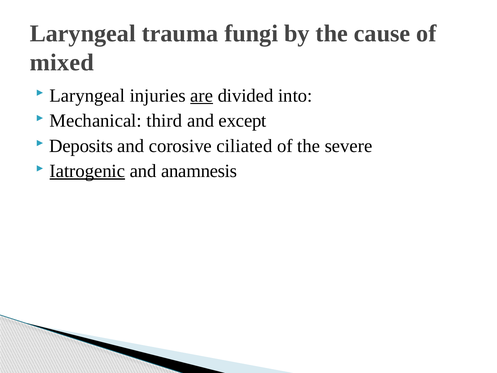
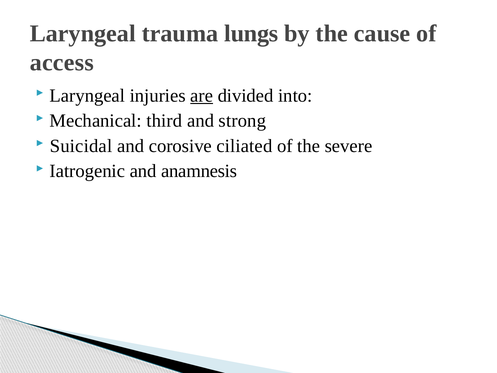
fungi: fungi -> lungs (251, 34)
mixed: mixed -> access (62, 63)
except: except -> strong (242, 121)
Deposits: Deposits -> Suicidal (81, 146)
Iatrogenic underline: present -> none (87, 171)
